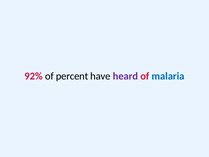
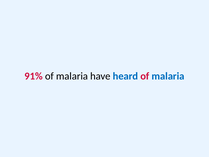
92%: 92% -> 91% (34, 76)
percent: percent -> malaria (72, 76)
heard colour: purple -> blue (125, 76)
